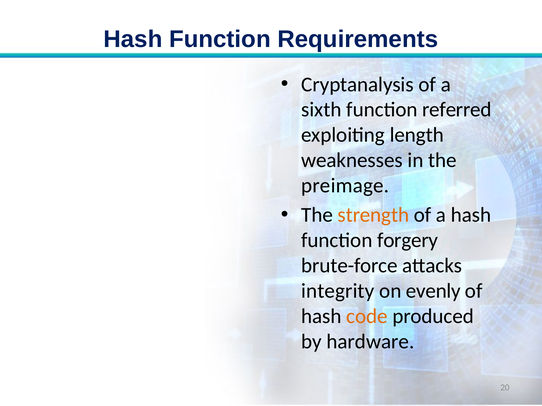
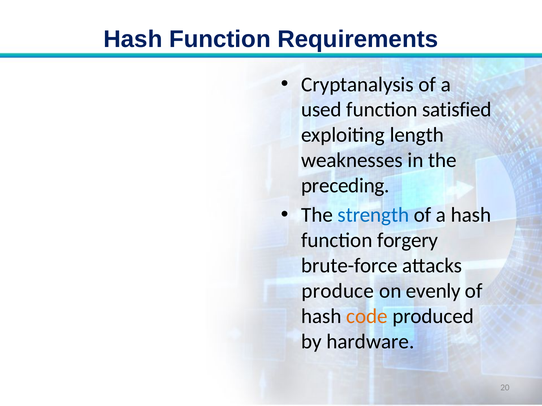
sixth: sixth -> used (321, 110)
referred: referred -> satisfied (457, 110)
preimage: preimage -> preceding (345, 186)
strength colour: orange -> blue (373, 215)
integrity: integrity -> produce (338, 291)
